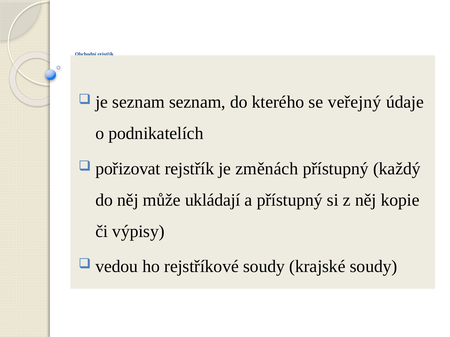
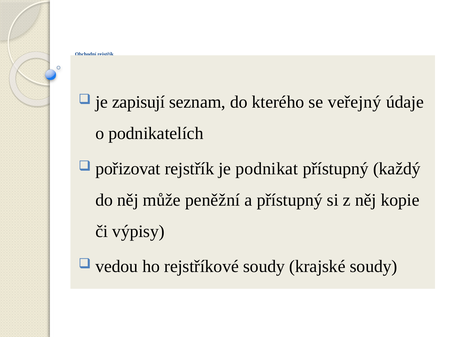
je seznam: seznam -> zapisují (139, 102)
změnách: změnách -> podnikat (267, 169)
ukládají: ukládají -> peněžní (213, 200)
